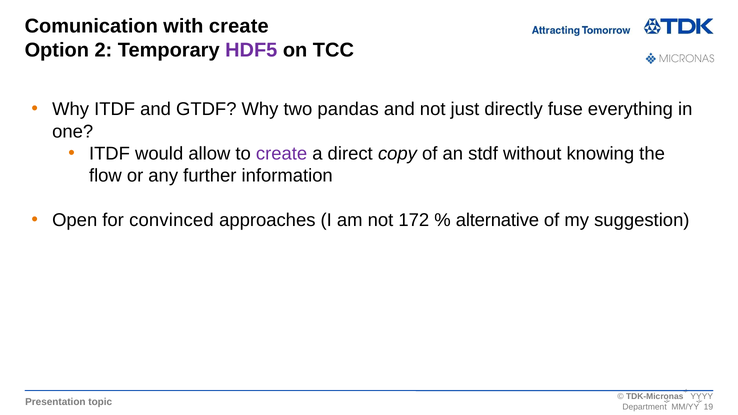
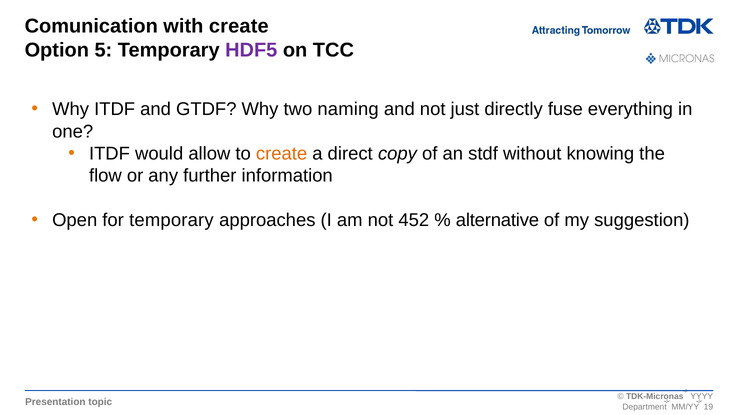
2: 2 -> 5 (103, 50)
pandas: pandas -> naming (348, 109)
create colour: purple -> orange (282, 154)
for convinced: convinced -> temporary (171, 220)
172: 172 -> 452 (414, 220)
